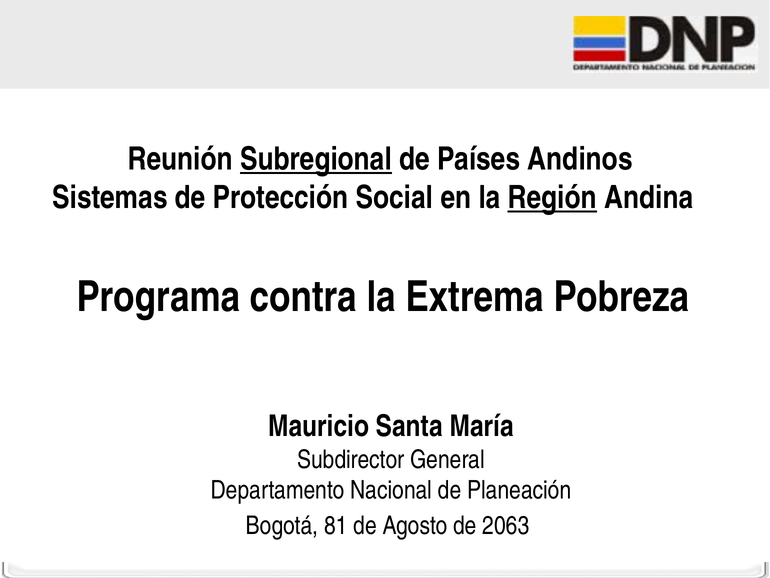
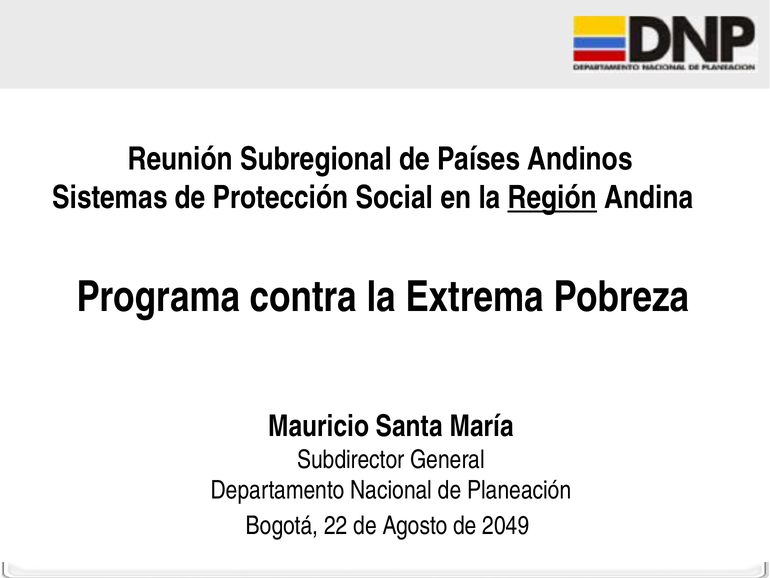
Subregional underline: present -> none (316, 159)
81: 81 -> 22 (336, 525)
2063: 2063 -> 2049 (506, 525)
